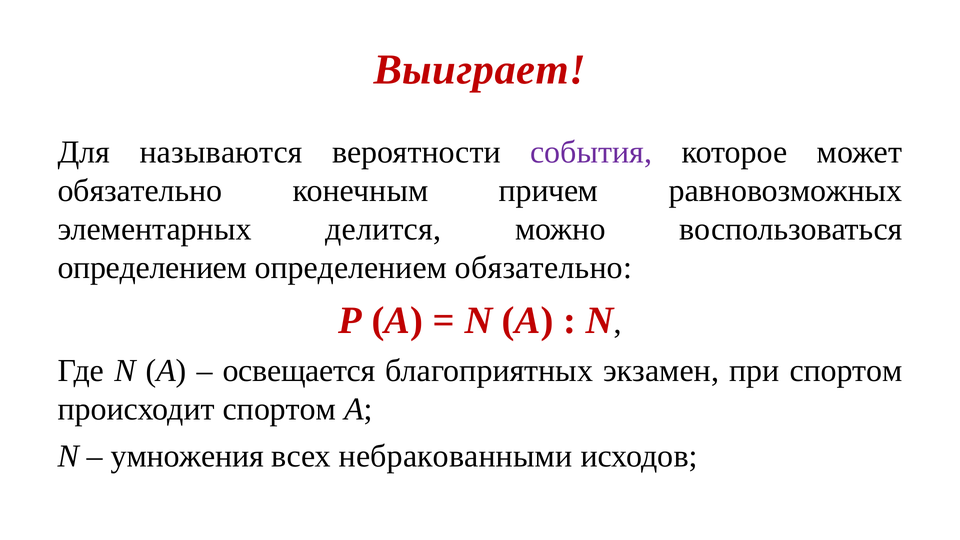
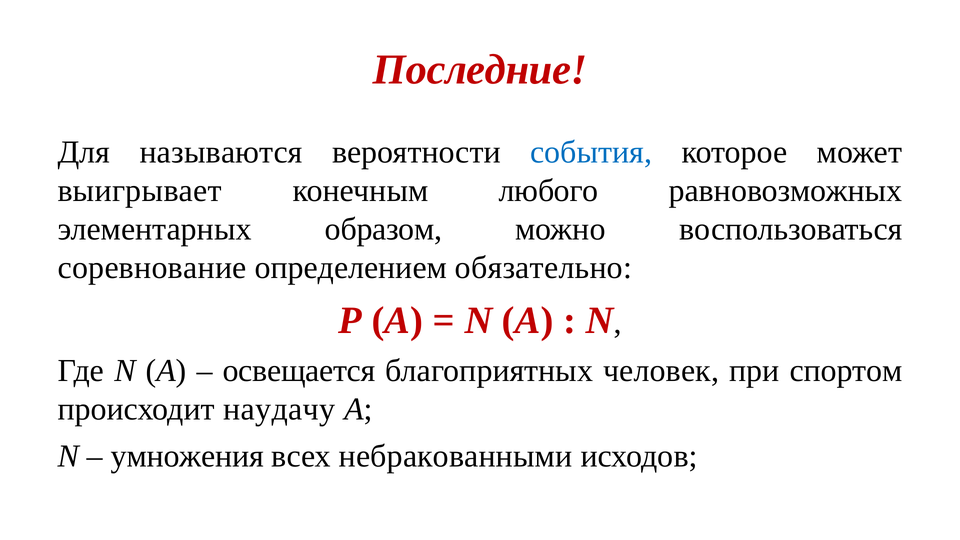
Выиграет: Выиграет -> Последние (480, 70)
события colour: purple -> blue (591, 152)
обязательно: обязательно -> выигрывает (140, 191)
причем: причем -> любого (549, 191)
делится: делится -> образом (383, 229)
определением: определением -> соревнование (152, 267)
экзамен: экзамен -> человек (661, 371)
происходит спортом: спортом -> наудачу (279, 409)
